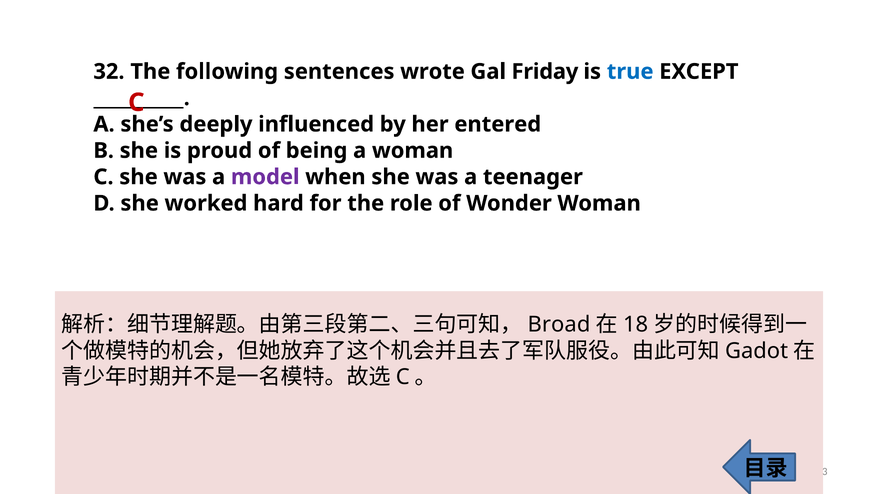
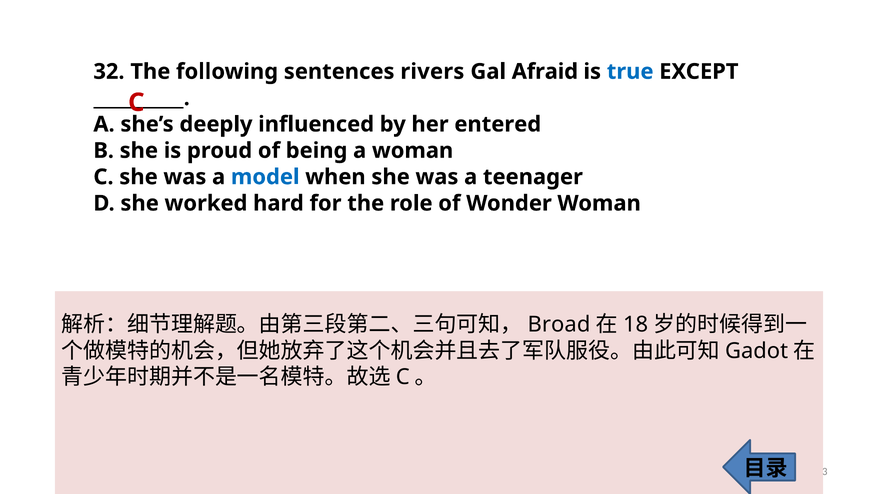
wrote: wrote -> rivers (432, 72)
Friday: Friday -> Afraid (545, 72)
model colour: purple -> blue (265, 177)
